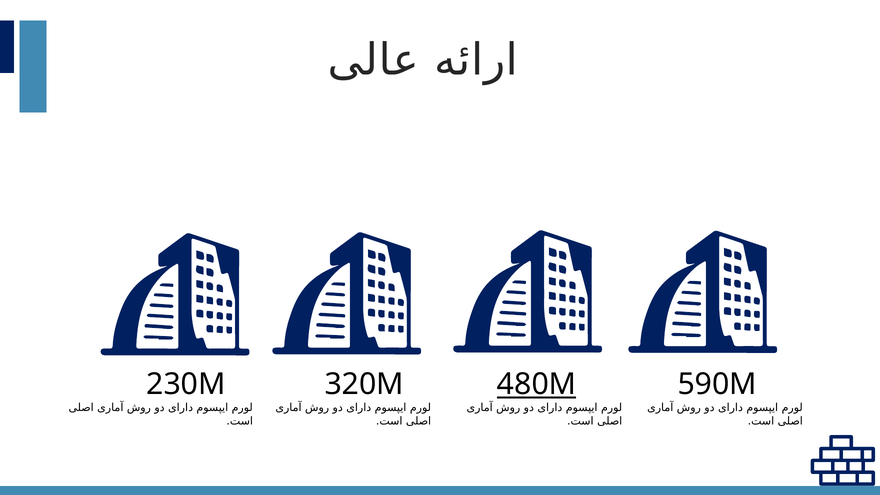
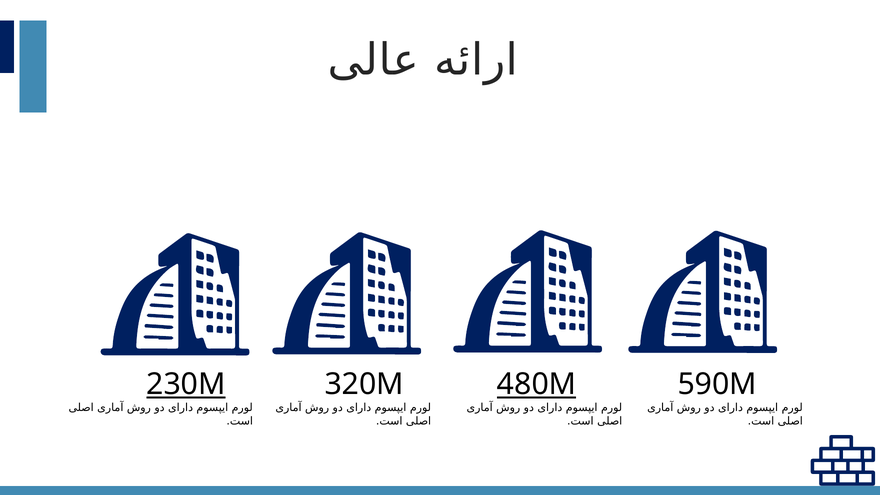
230M underline: none -> present (186, 385)
